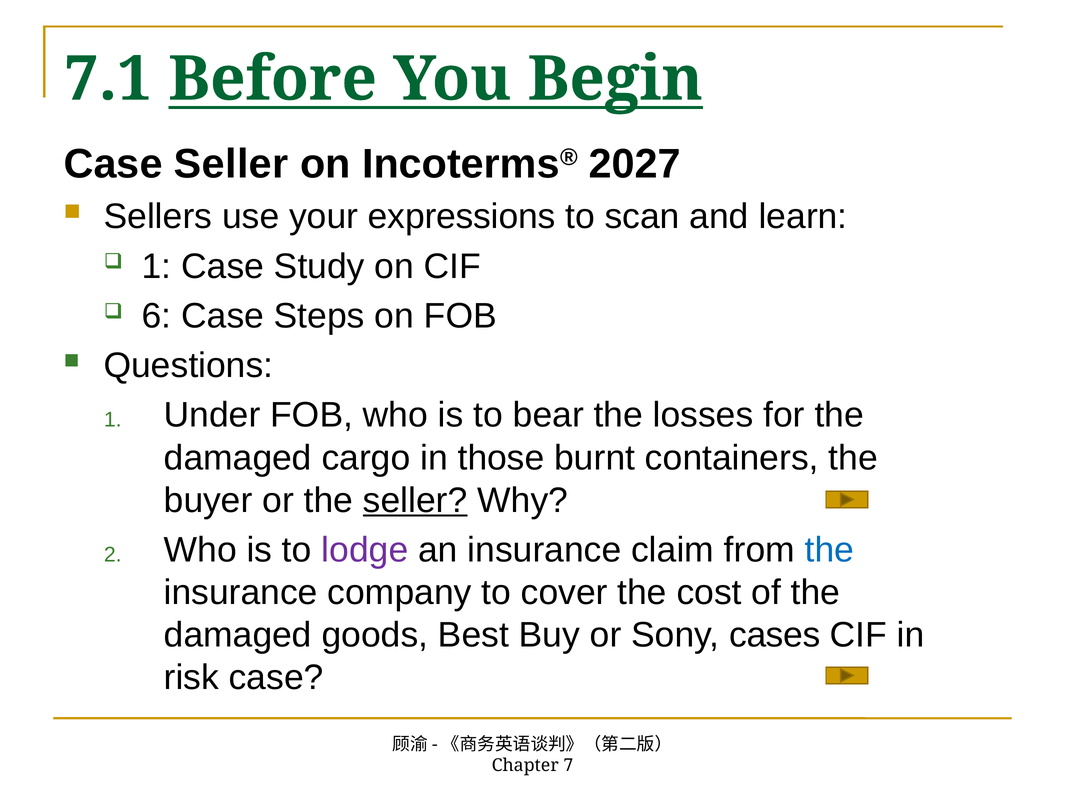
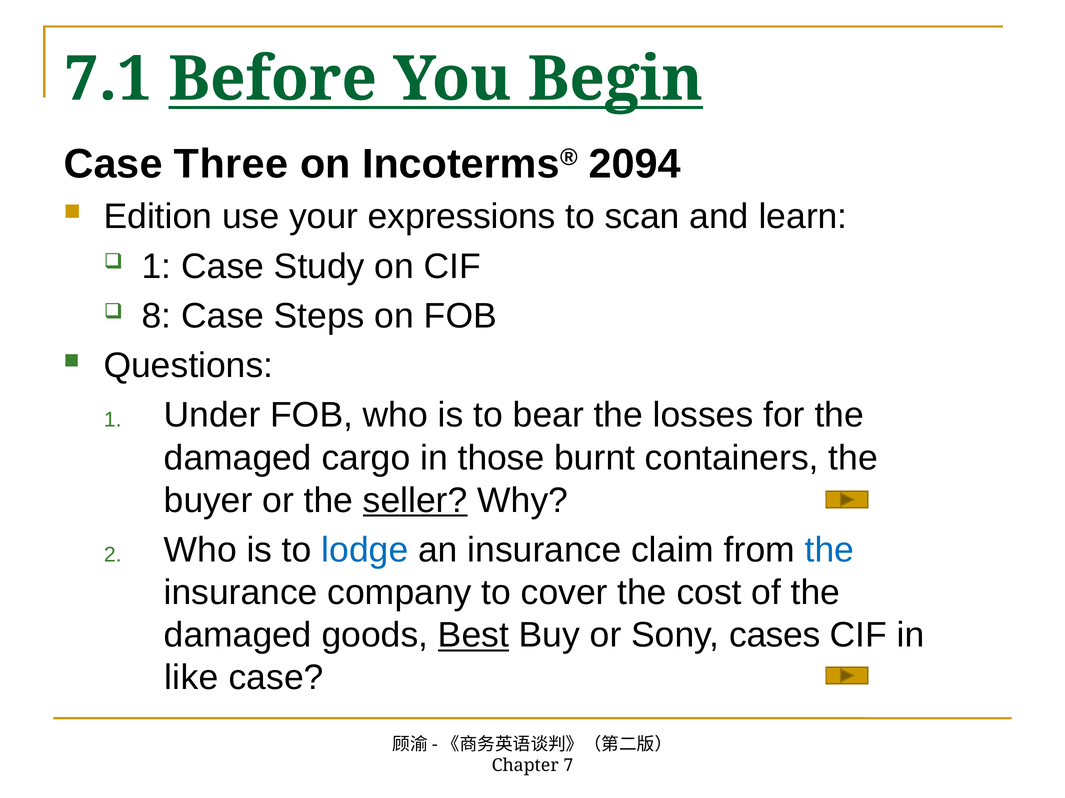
Case Seller: Seller -> Three (231, 164)
2027: 2027 -> 2094 (635, 164)
Sellers: Sellers -> Edition (158, 217)
6: 6 -> 8 (157, 316)
lodge colour: purple -> blue (365, 551)
Best underline: none -> present (474, 636)
risk: risk -> like (191, 678)
